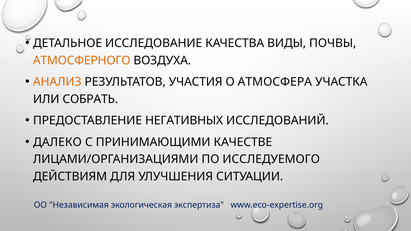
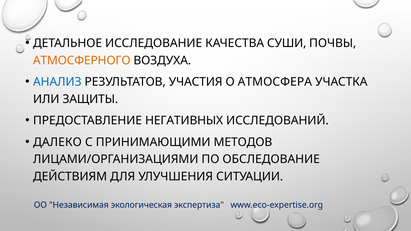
ВИДЫ: ВИДЫ -> СУШИ (287, 43)
АНАЛИЗ colour: orange -> blue (57, 82)
СОБРАТЬ: СОБРАТЬ -> ЗАЩИТЫ (90, 99)
КАЧЕСТВЕ: КАЧЕСТВЕ -> МЕТОДОВ (243, 142)
ИССЛЕДУЕМОГО: ИССЛЕДУЕМОГО -> ОБСЛЕДОВАНИЕ (271, 159)
